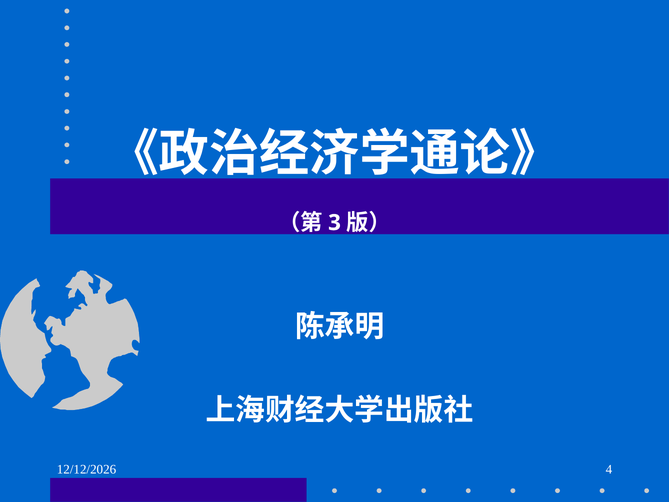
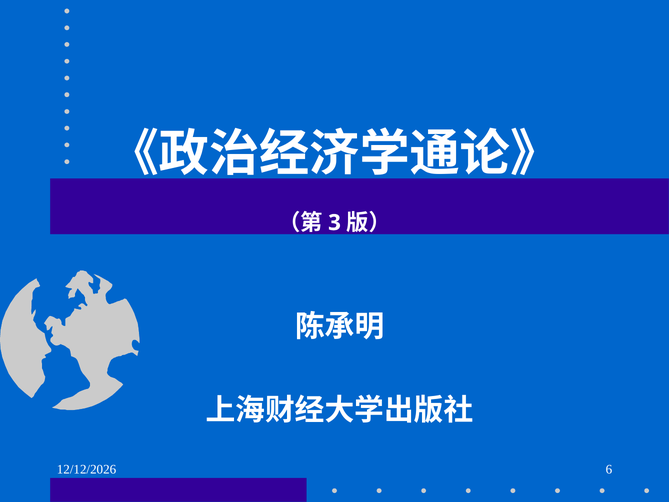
4: 4 -> 6 (609, 469)
